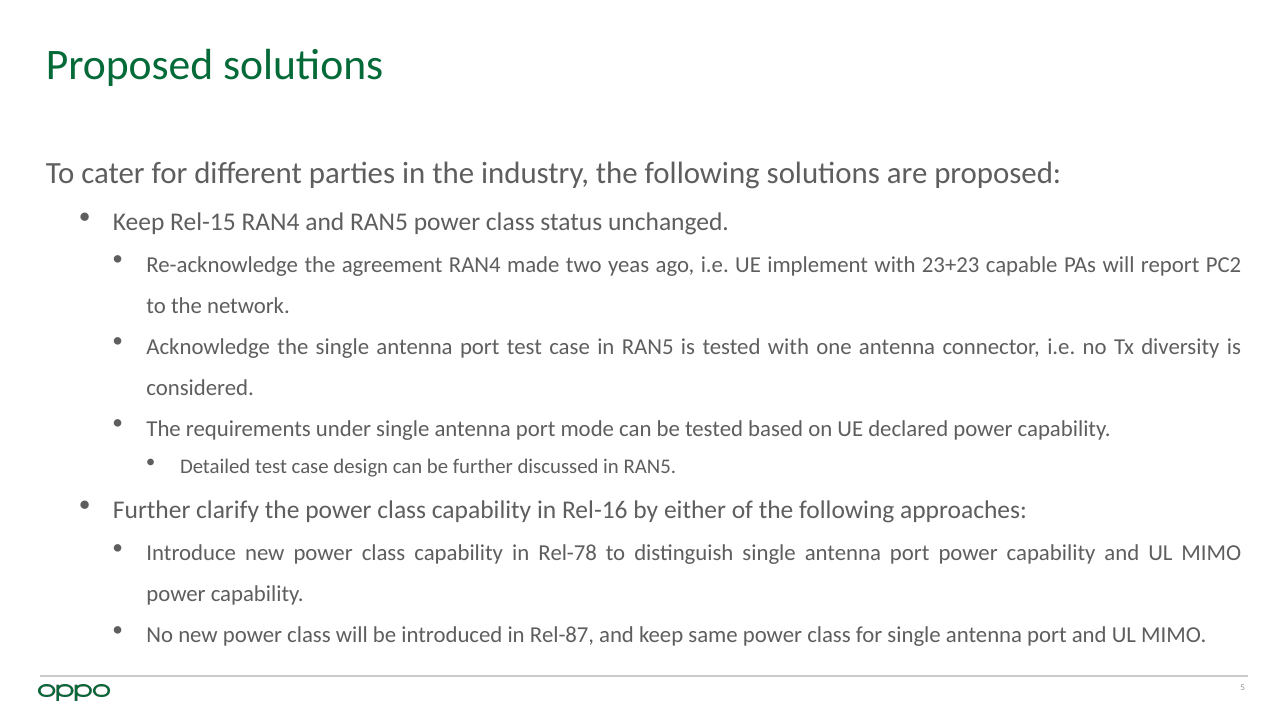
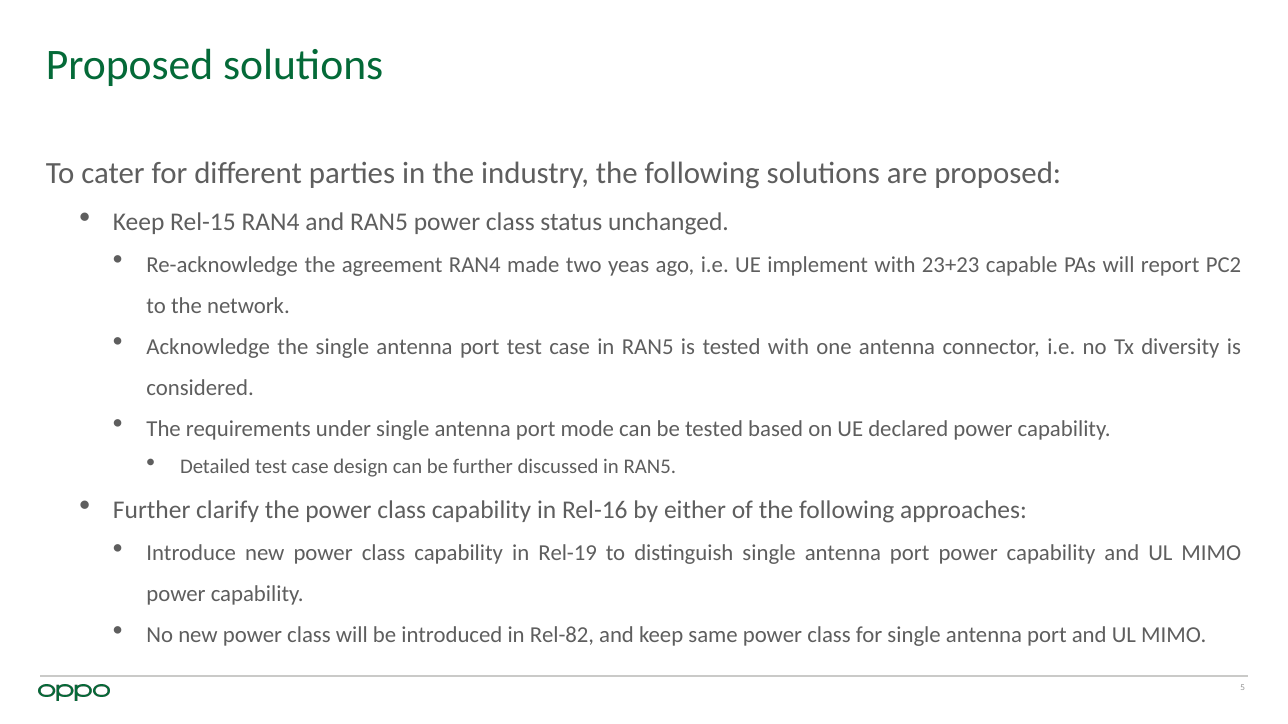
Rel-78: Rel-78 -> Rel-19 (568, 553)
Rel-87: Rel-87 -> Rel-82 (562, 635)
